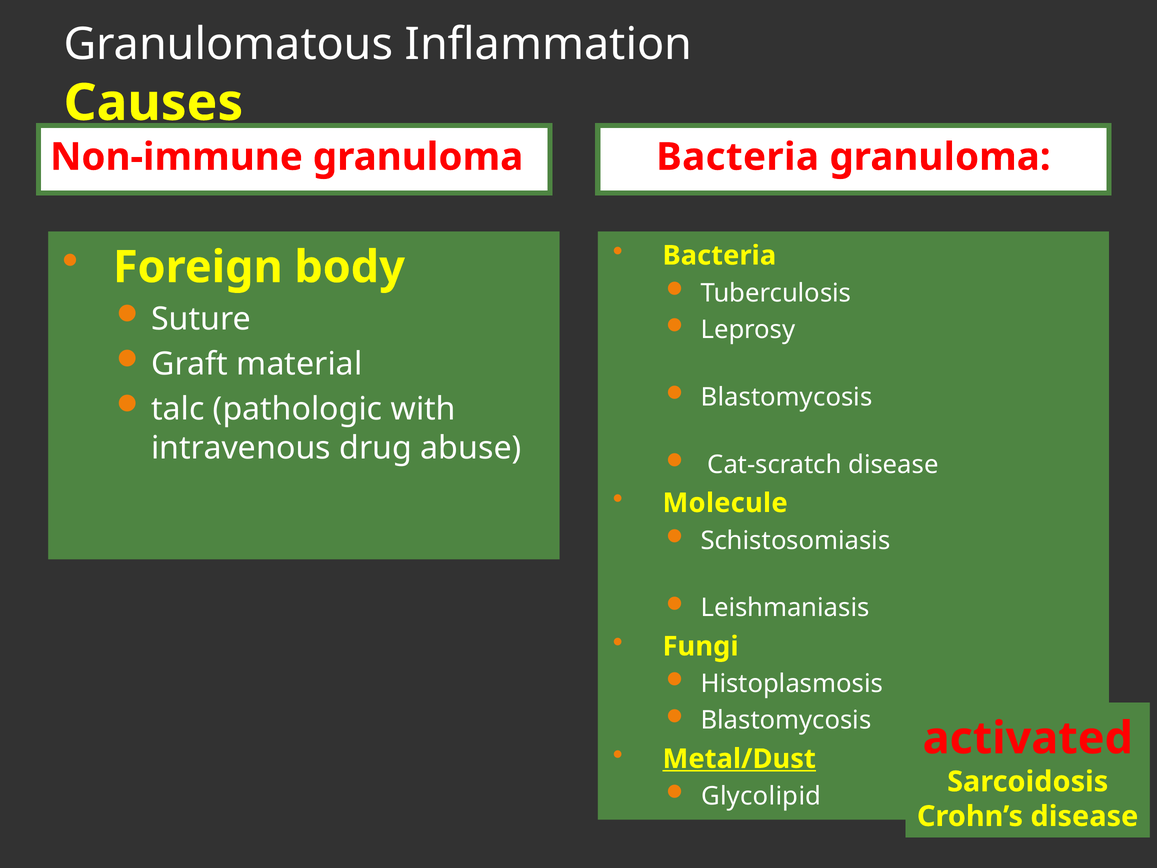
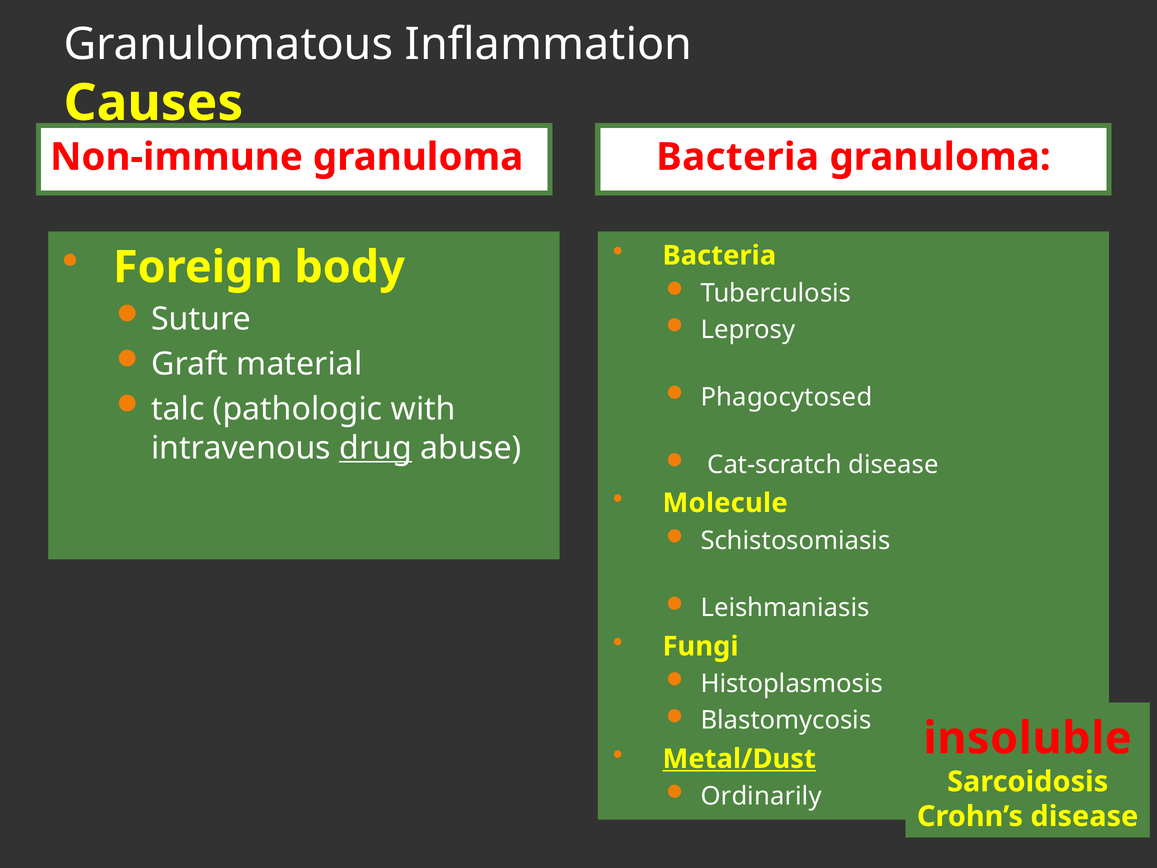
Blastomycosis: Blastomycosis -> Phagocytosed (787, 397)
drug underline: none -> present (376, 448)
activated: activated -> insoluble (1028, 738)
Glycolipid: Glycolipid -> Ordinarily (761, 796)
